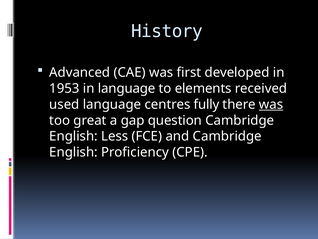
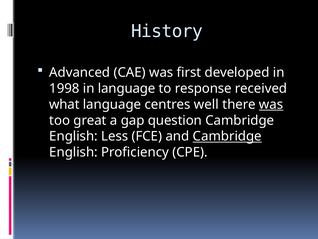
1953: 1953 -> 1998 (64, 88)
elements: elements -> response (203, 88)
used: used -> what (64, 104)
fully: fully -> well (206, 104)
Cambridge underline: none -> present (227, 136)
